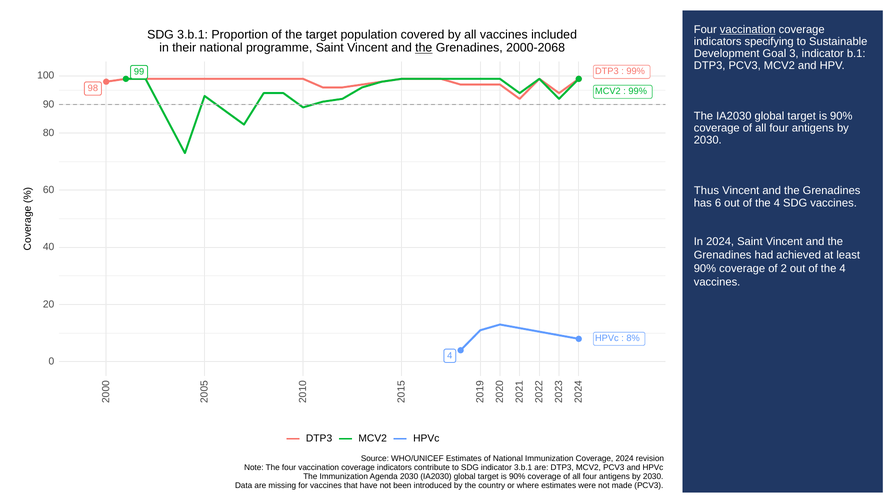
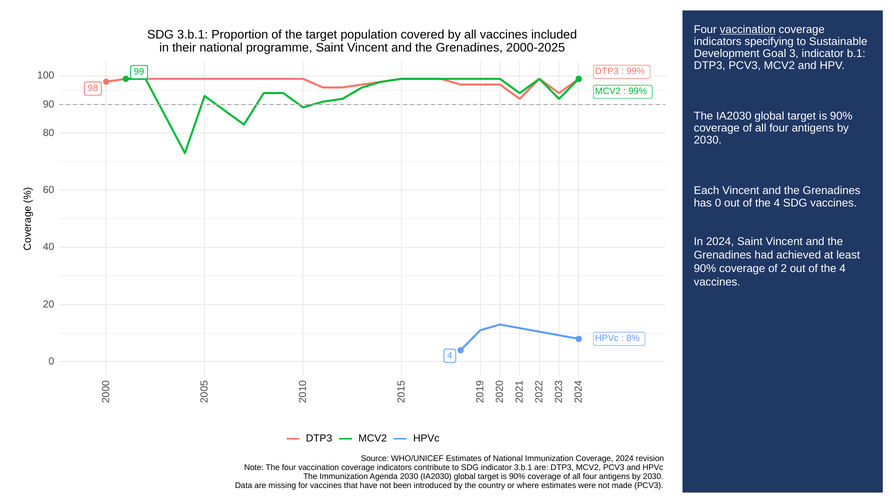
the underline: present -> none (424, 48)
2000-2068: 2000-2068 -> 2000-2025 (536, 48)
Thus: Thus -> Each (707, 191)
has 6: 6 -> 0 (718, 203)
